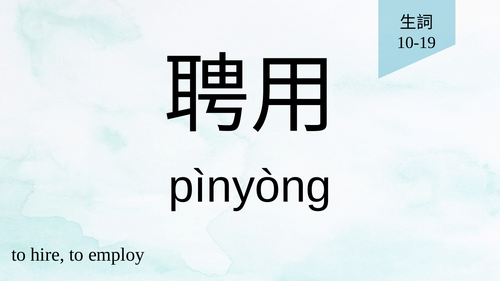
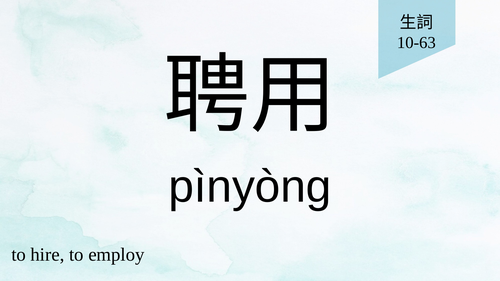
10-19: 10-19 -> 10-63 (416, 43)
